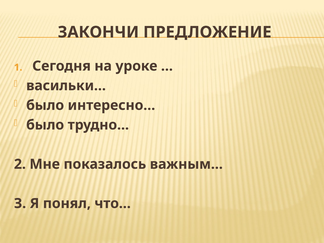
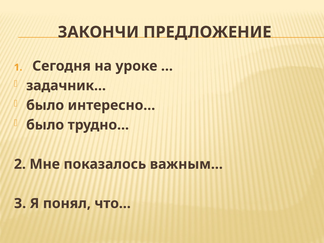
васильки…: васильки… -> задачник… (66, 86)
